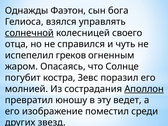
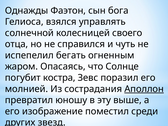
солнечной underline: present -> none (29, 33)
греков: греков -> бегать (71, 55)
ведет: ведет -> выше (127, 100)
